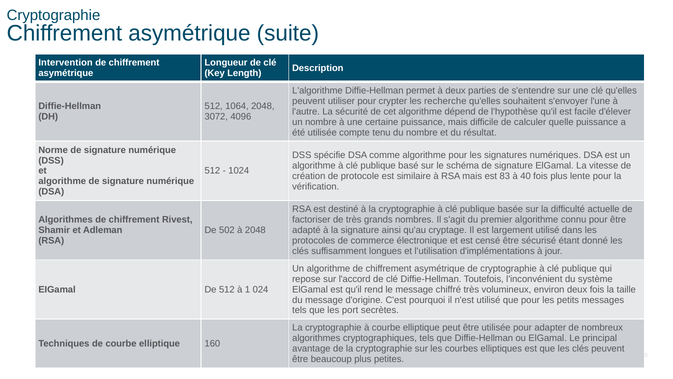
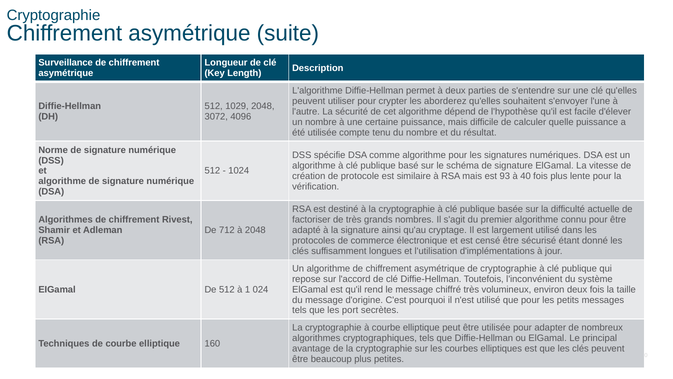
Intervention: Intervention -> Surveillance (66, 63)
recherche: recherche -> aborderez (445, 101)
1064: 1064 -> 1029 (237, 106)
83: 83 -> 93 (505, 176)
502: 502 -> 712 (227, 230)
